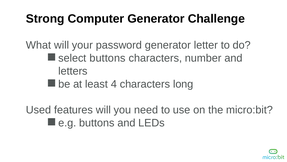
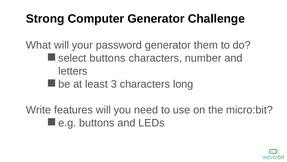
letter: letter -> them (206, 45)
4: 4 -> 3 (114, 84)
Used: Used -> Write (39, 110)
